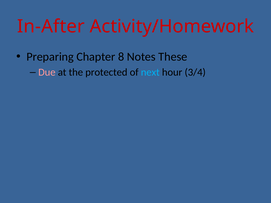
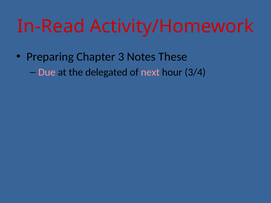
In-After: In-After -> In-Read (51, 26)
8: 8 -> 3 (121, 57)
protected: protected -> delegated (106, 72)
next colour: light blue -> pink (150, 72)
